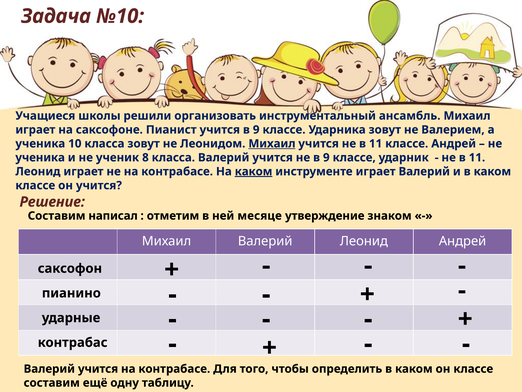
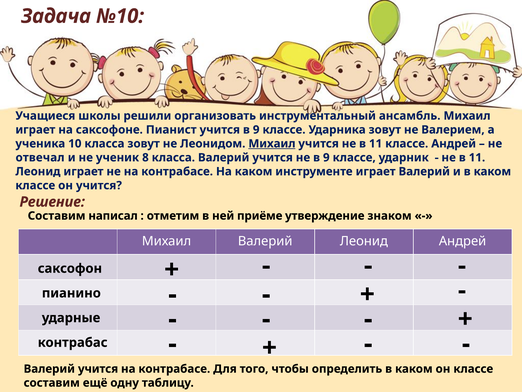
ученика: ученика -> отвечал (40, 157)
каком underline: present -> none (254, 171)
месяце: месяце -> приёме (260, 216)
